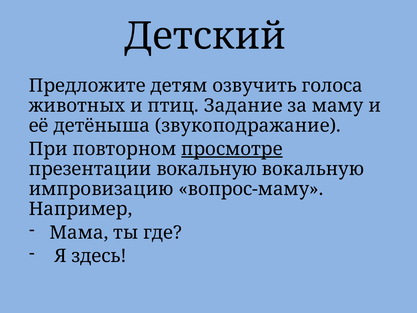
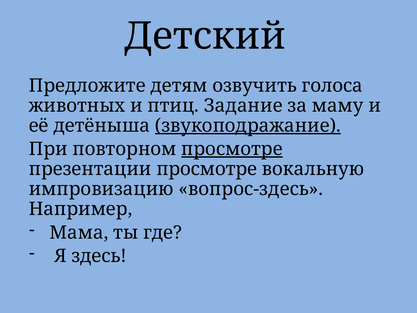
звукоподражание underline: none -> present (248, 126)
презентации вокальную: вокальную -> просмотре (207, 169)
вопрос-маму: вопрос-маму -> вопрос-здесь (251, 189)
